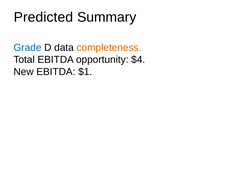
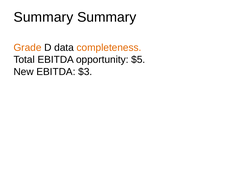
Predicted: Predicted -> Summary (43, 17)
Grade colour: blue -> orange (27, 47)
$4: $4 -> $5 (138, 59)
$1: $1 -> $3 (85, 72)
